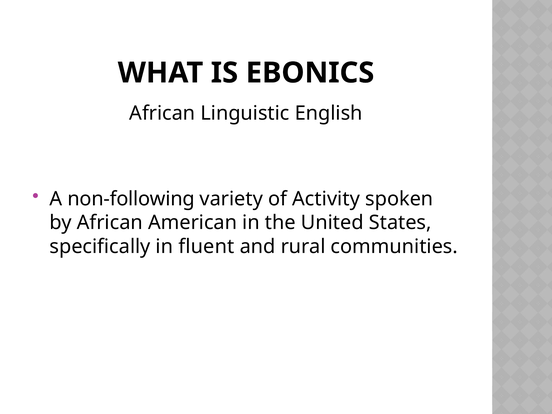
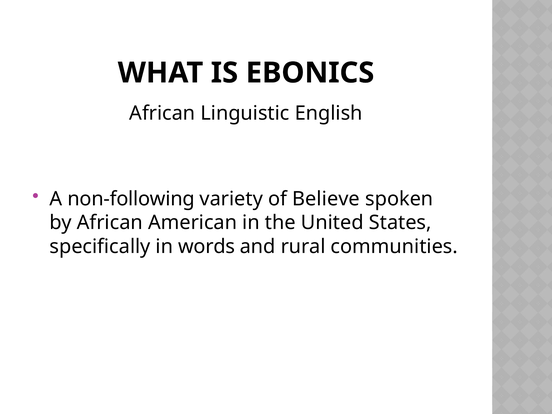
Activity: Activity -> Believe (326, 199)
fluent: fluent -> words (207, 247)
